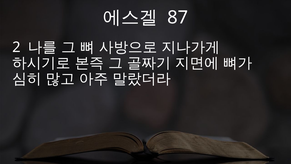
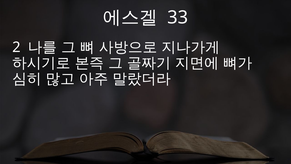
87: 87 -> 33 (178, 18)
